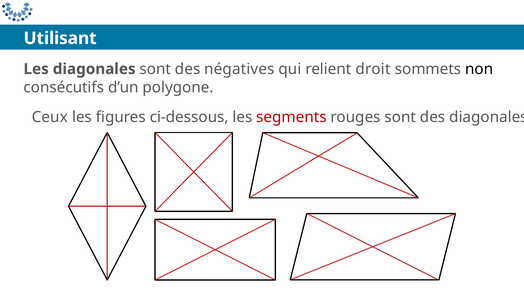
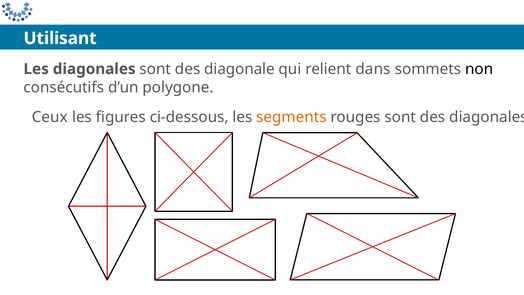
négatives: négatives -> diagonale (240, 69)
droit: droit -> dans (373, 69)
segments colour: red -> orange (292, 117)
